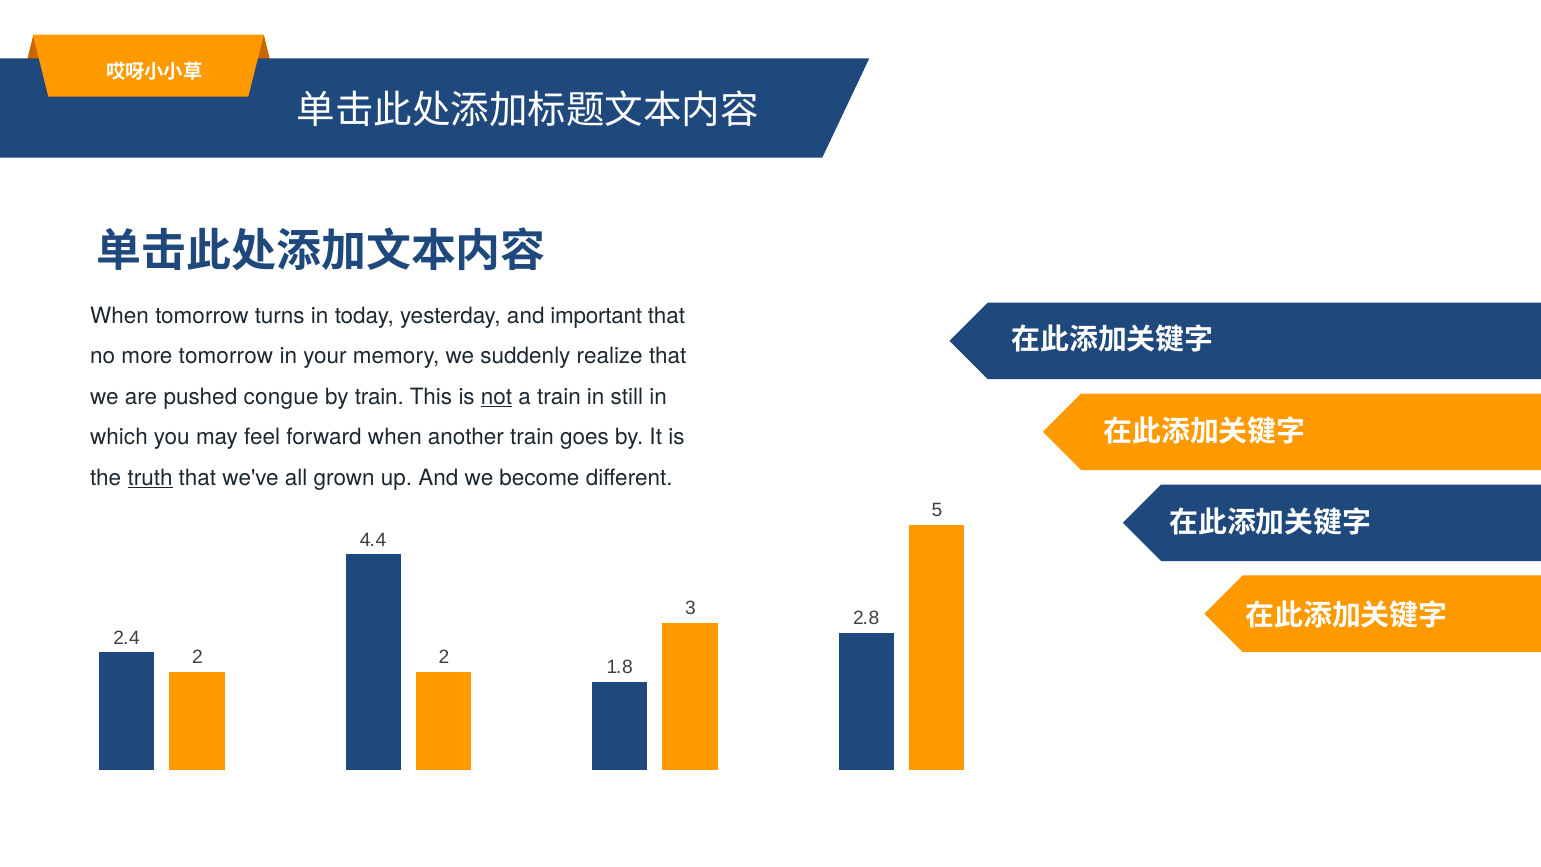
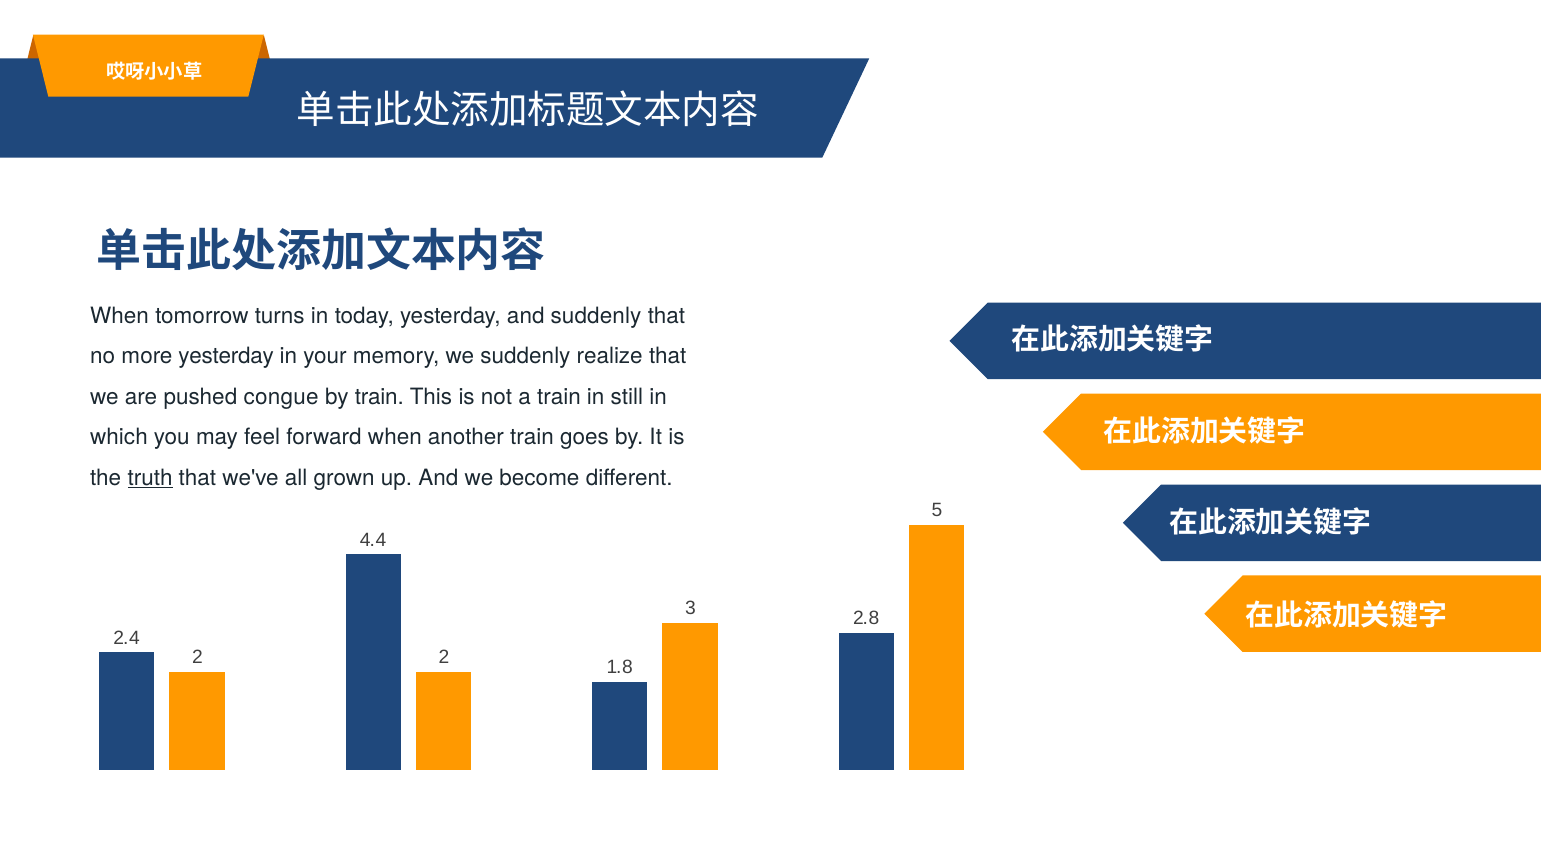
and important: important -> suddenly (596, 316)
more tomorrow: tomorrow -> yesterday (226, 356)
not underline: present -> none (497, 397)
